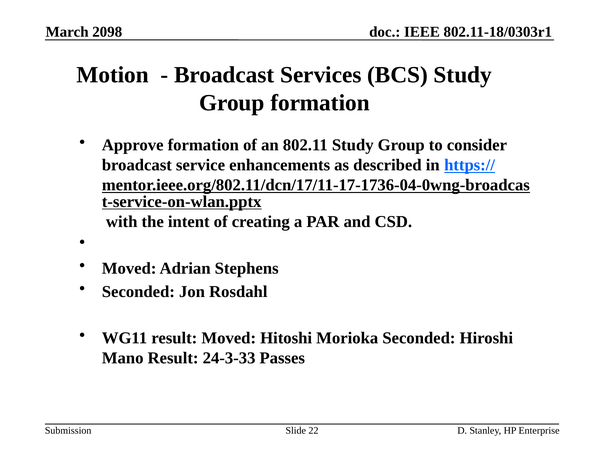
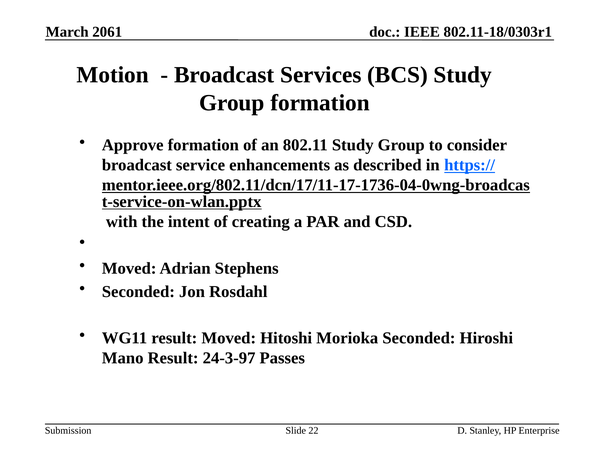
2098: 2098 -> 2061 (107, 32)
24-3-33: 24-3-33 -> 24-3-97 (229, 358)
